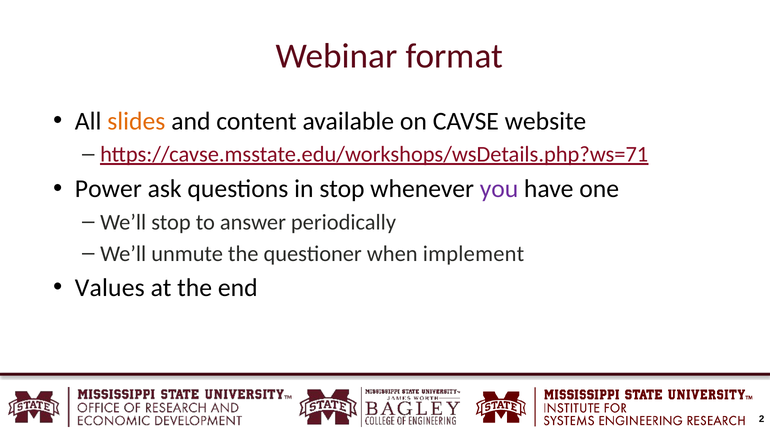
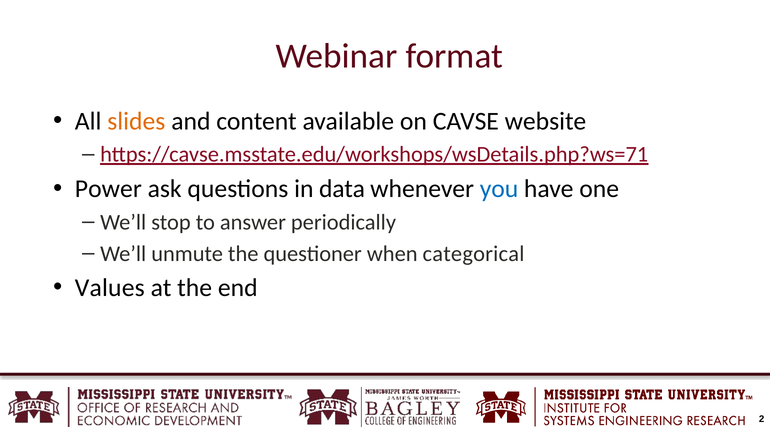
in stop: stop -> data (342, 189)
you colour: purple -> blue (499, 189)
implement: implement -> categorical (474, 254)
